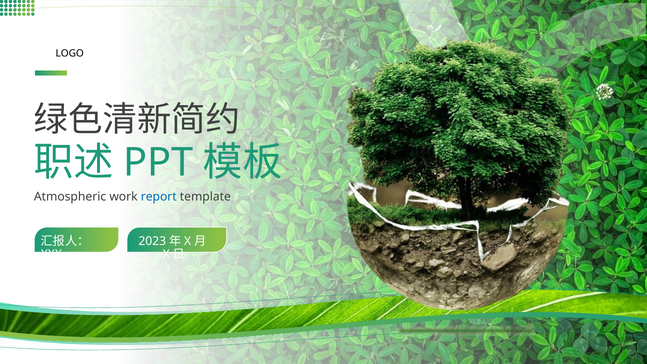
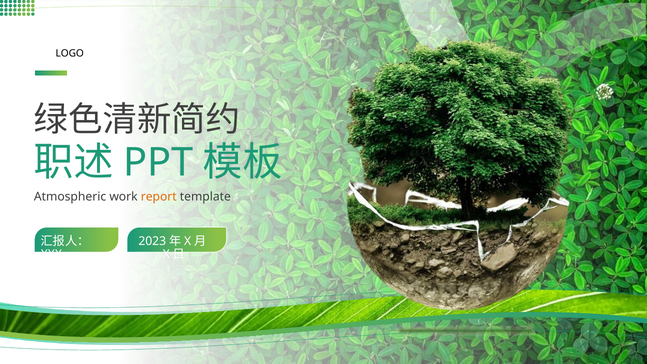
report colour: blue -> orange (159, 196)
